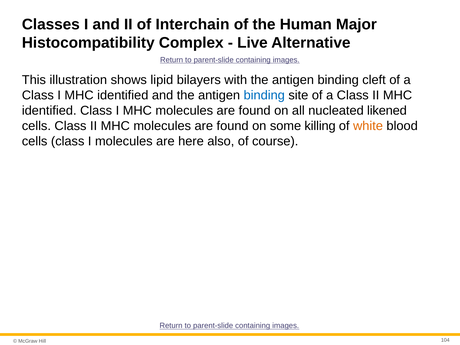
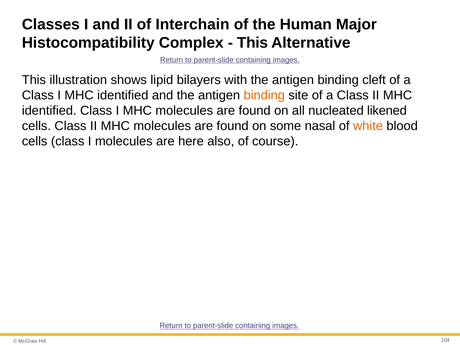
Live: Live -> This (252, 43)
binding colour: blue -> orange (264, 95)
killing: killing -> nasal (320, 126)
